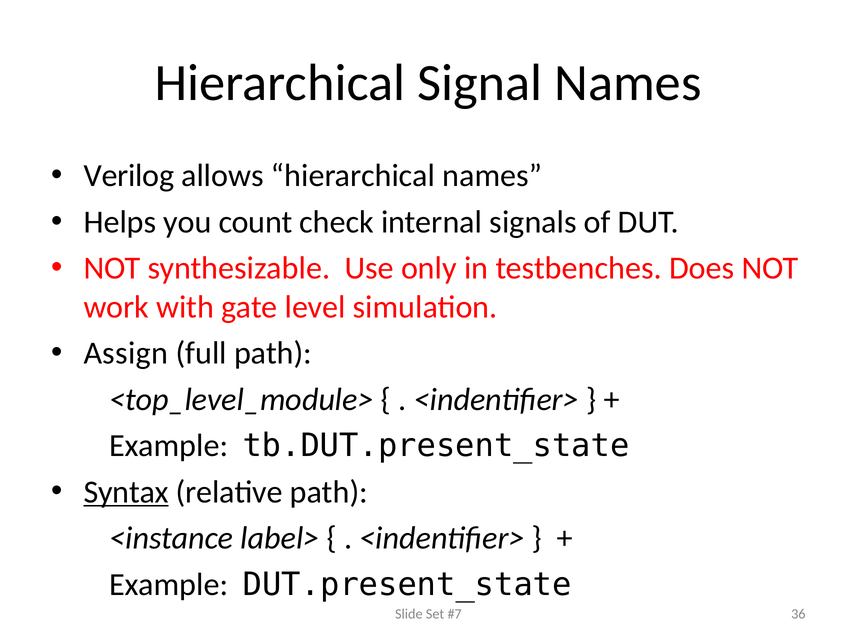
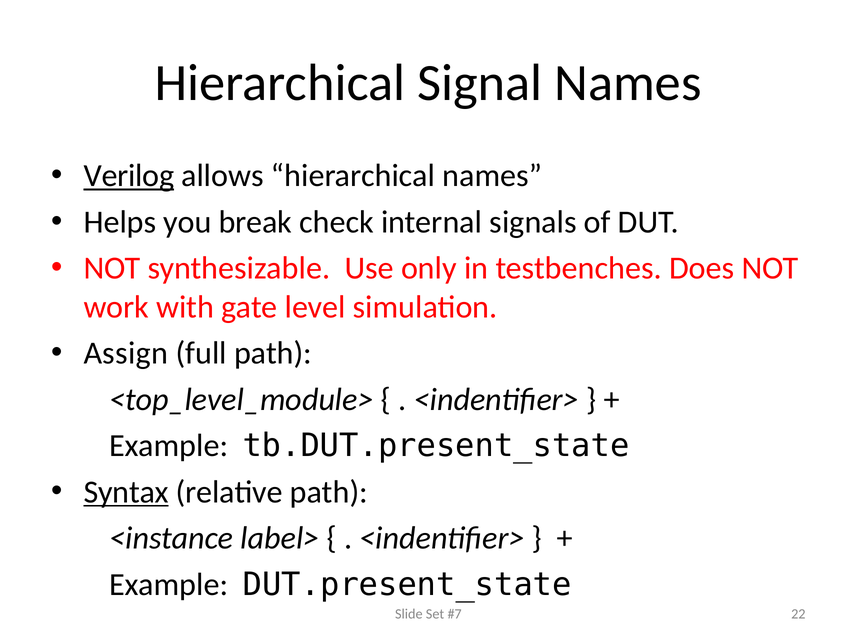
Verilog underline: none -> present (129, 176)
count: count -> break (255, 222)
36: 36 -> 22 (798, 614)
